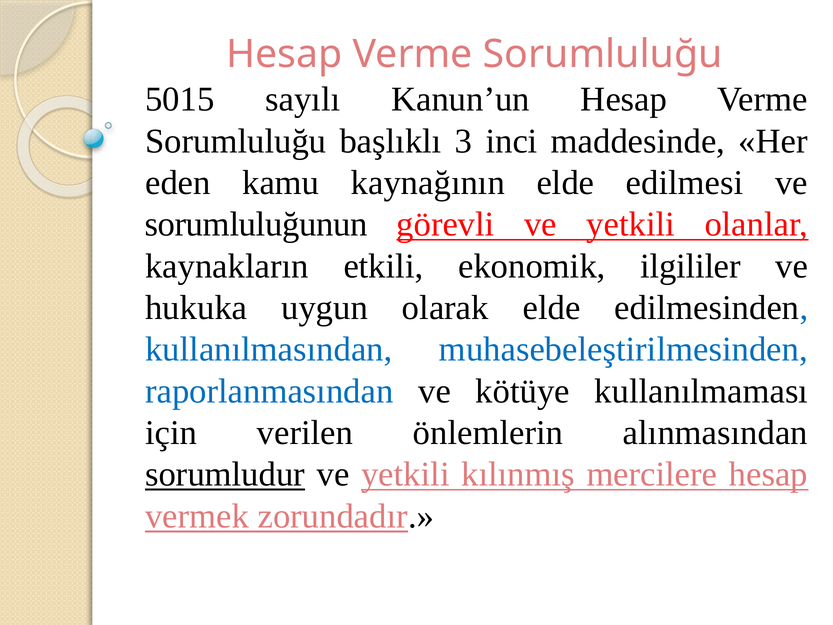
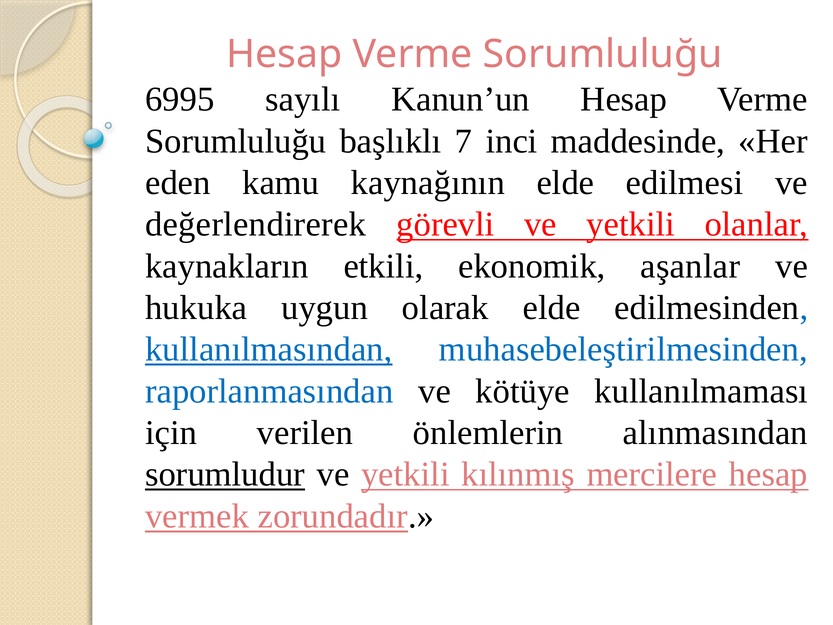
5015: 5015 -> 6995 (180, 99)
3: 3 -> 7 (464, 141)
sorumluluğunun: sorumluluğunun -> değerlendirerek (256, 224)
ilgililer: ilgililer -> aşanlar (690, 266)
kullanılmasından underline: none -> present (269, 349)
